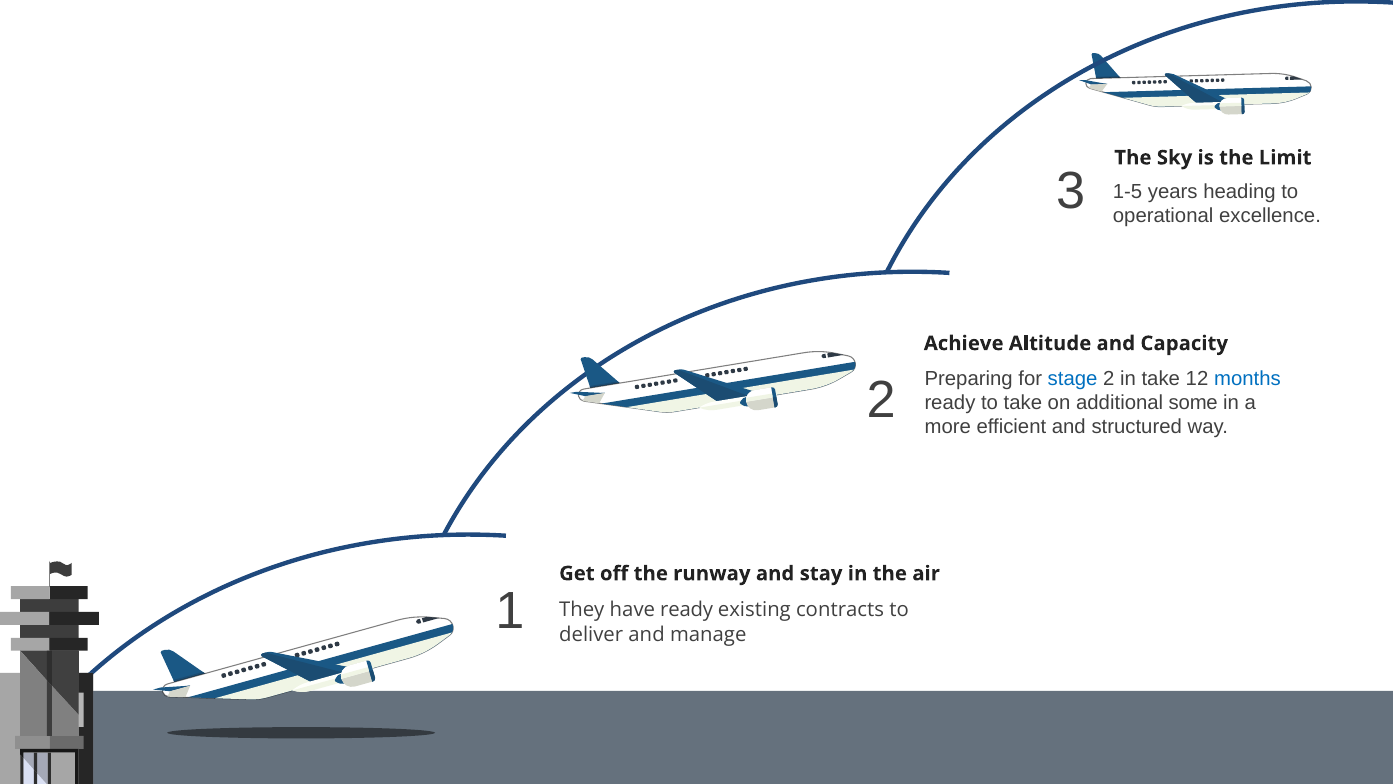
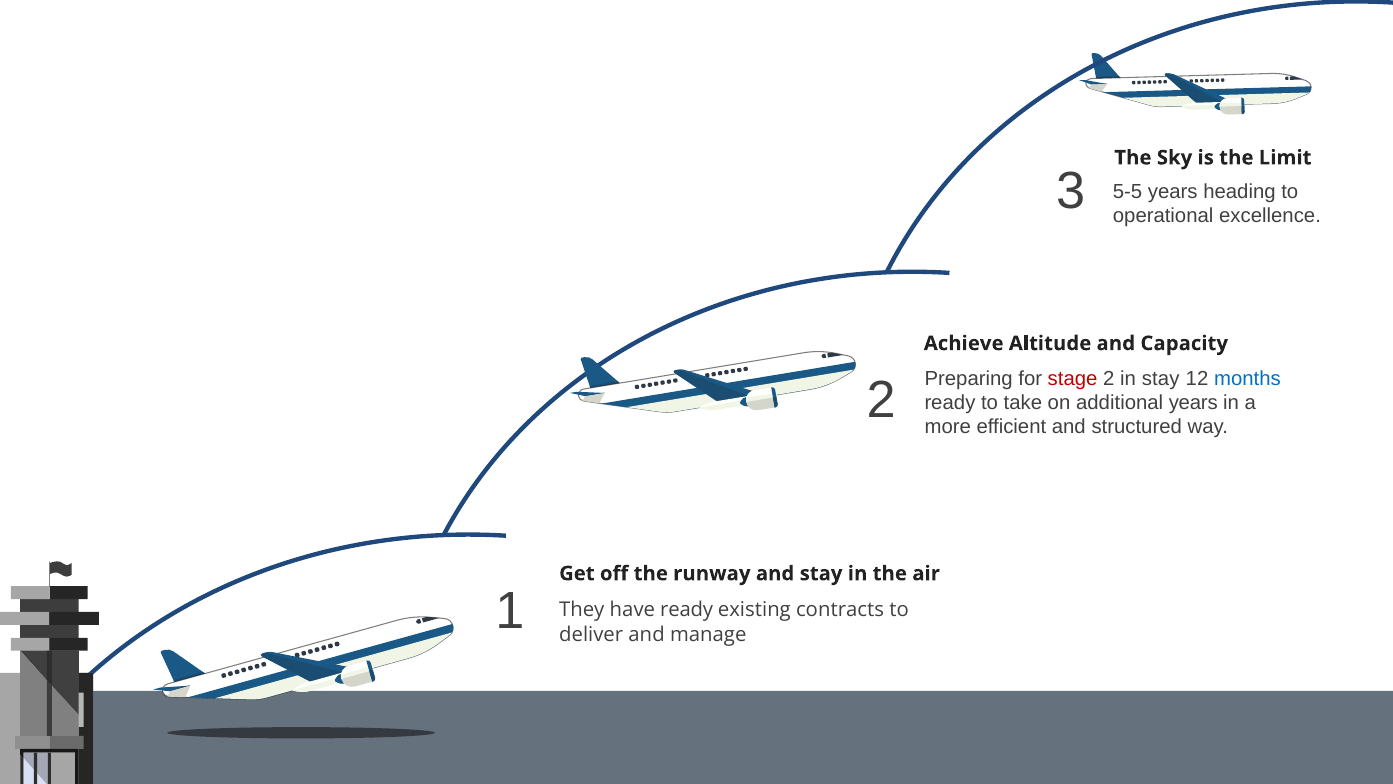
1-5: 1-5 -> 5-5 (1128, 192)
stage colour: blue -> red (1073, 378)
in take: take -> stay (1161, 378)
additional some: some -> years (1193, 403)
